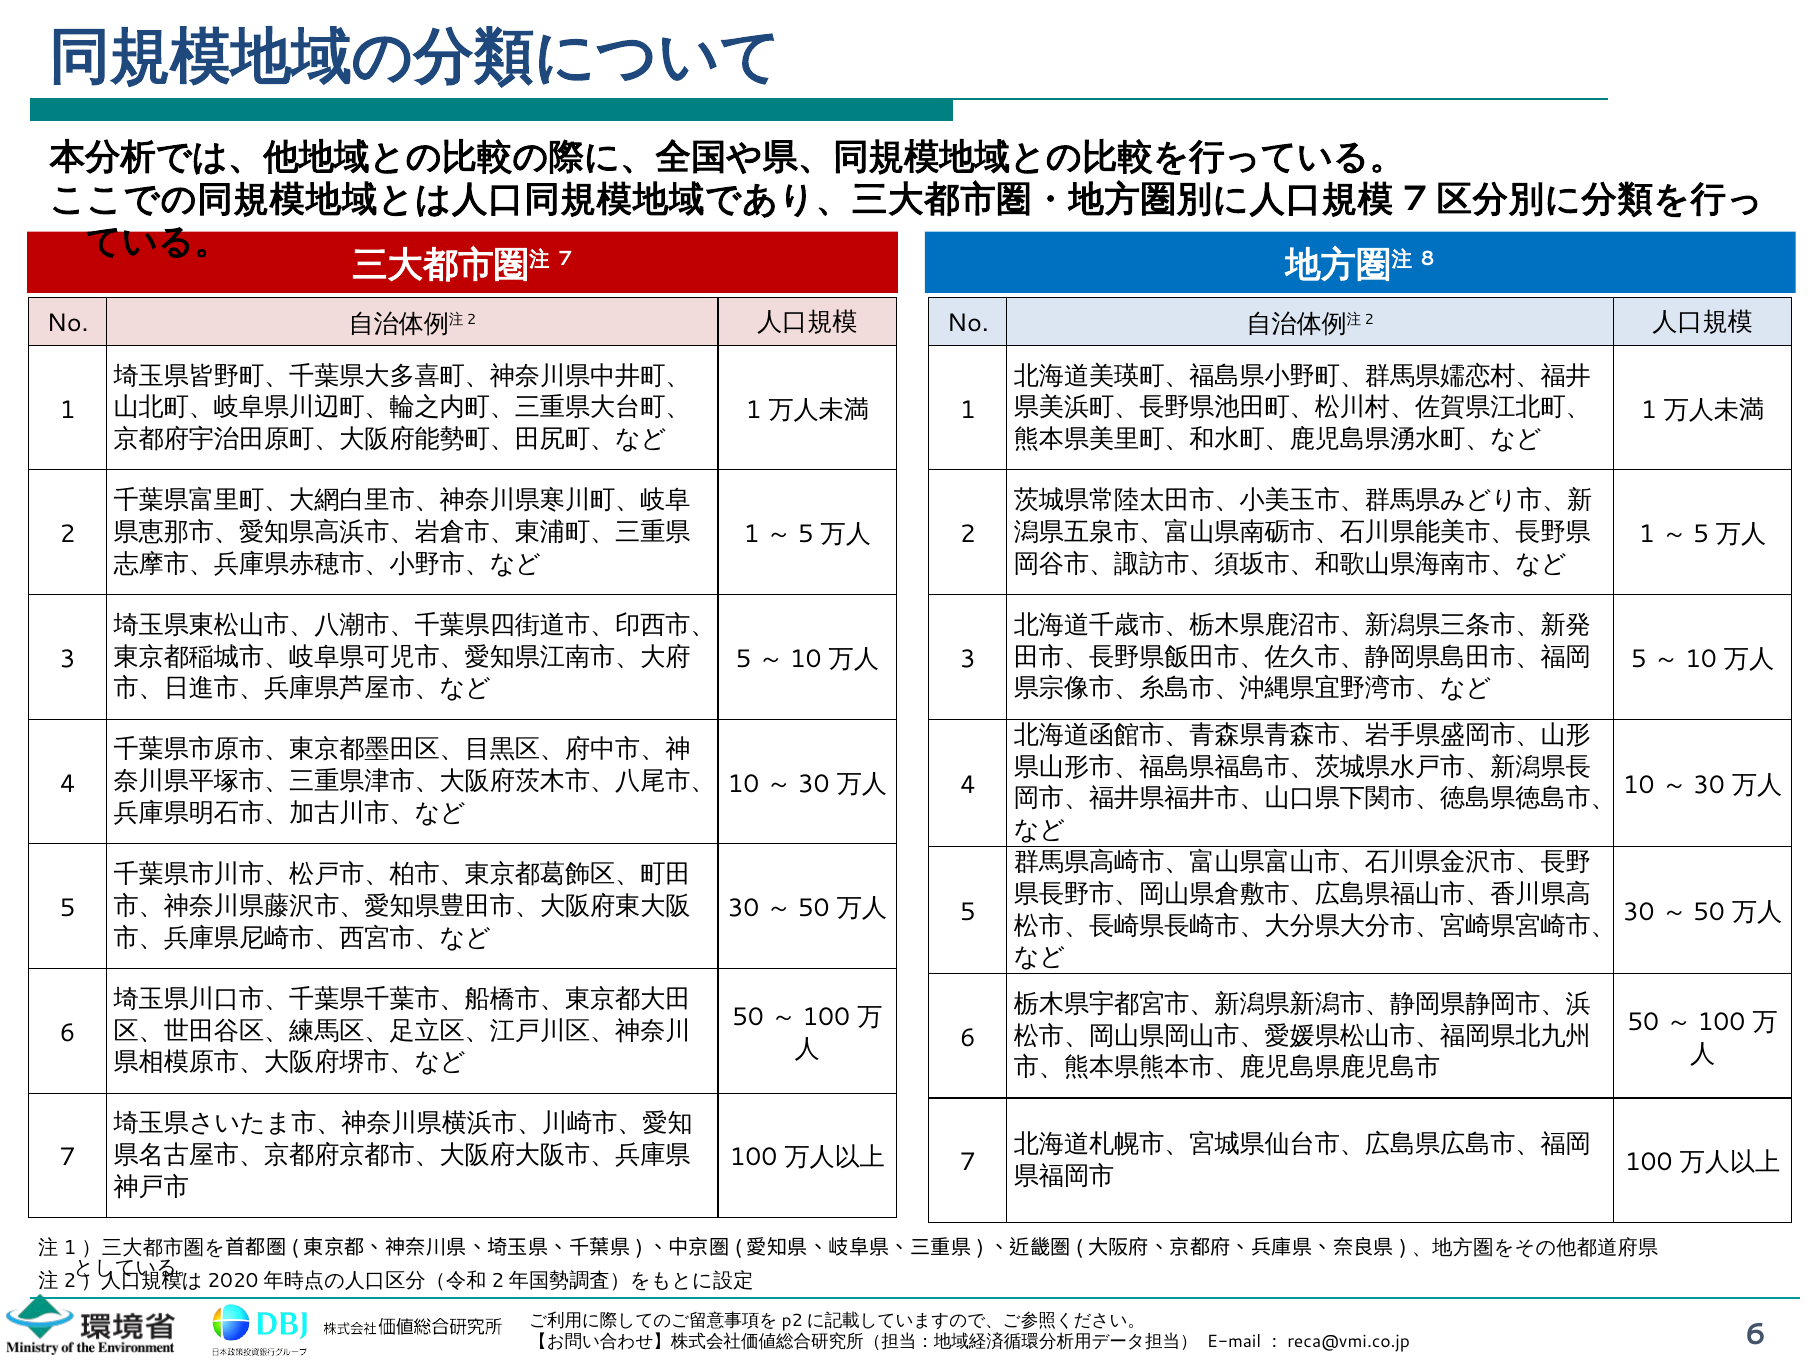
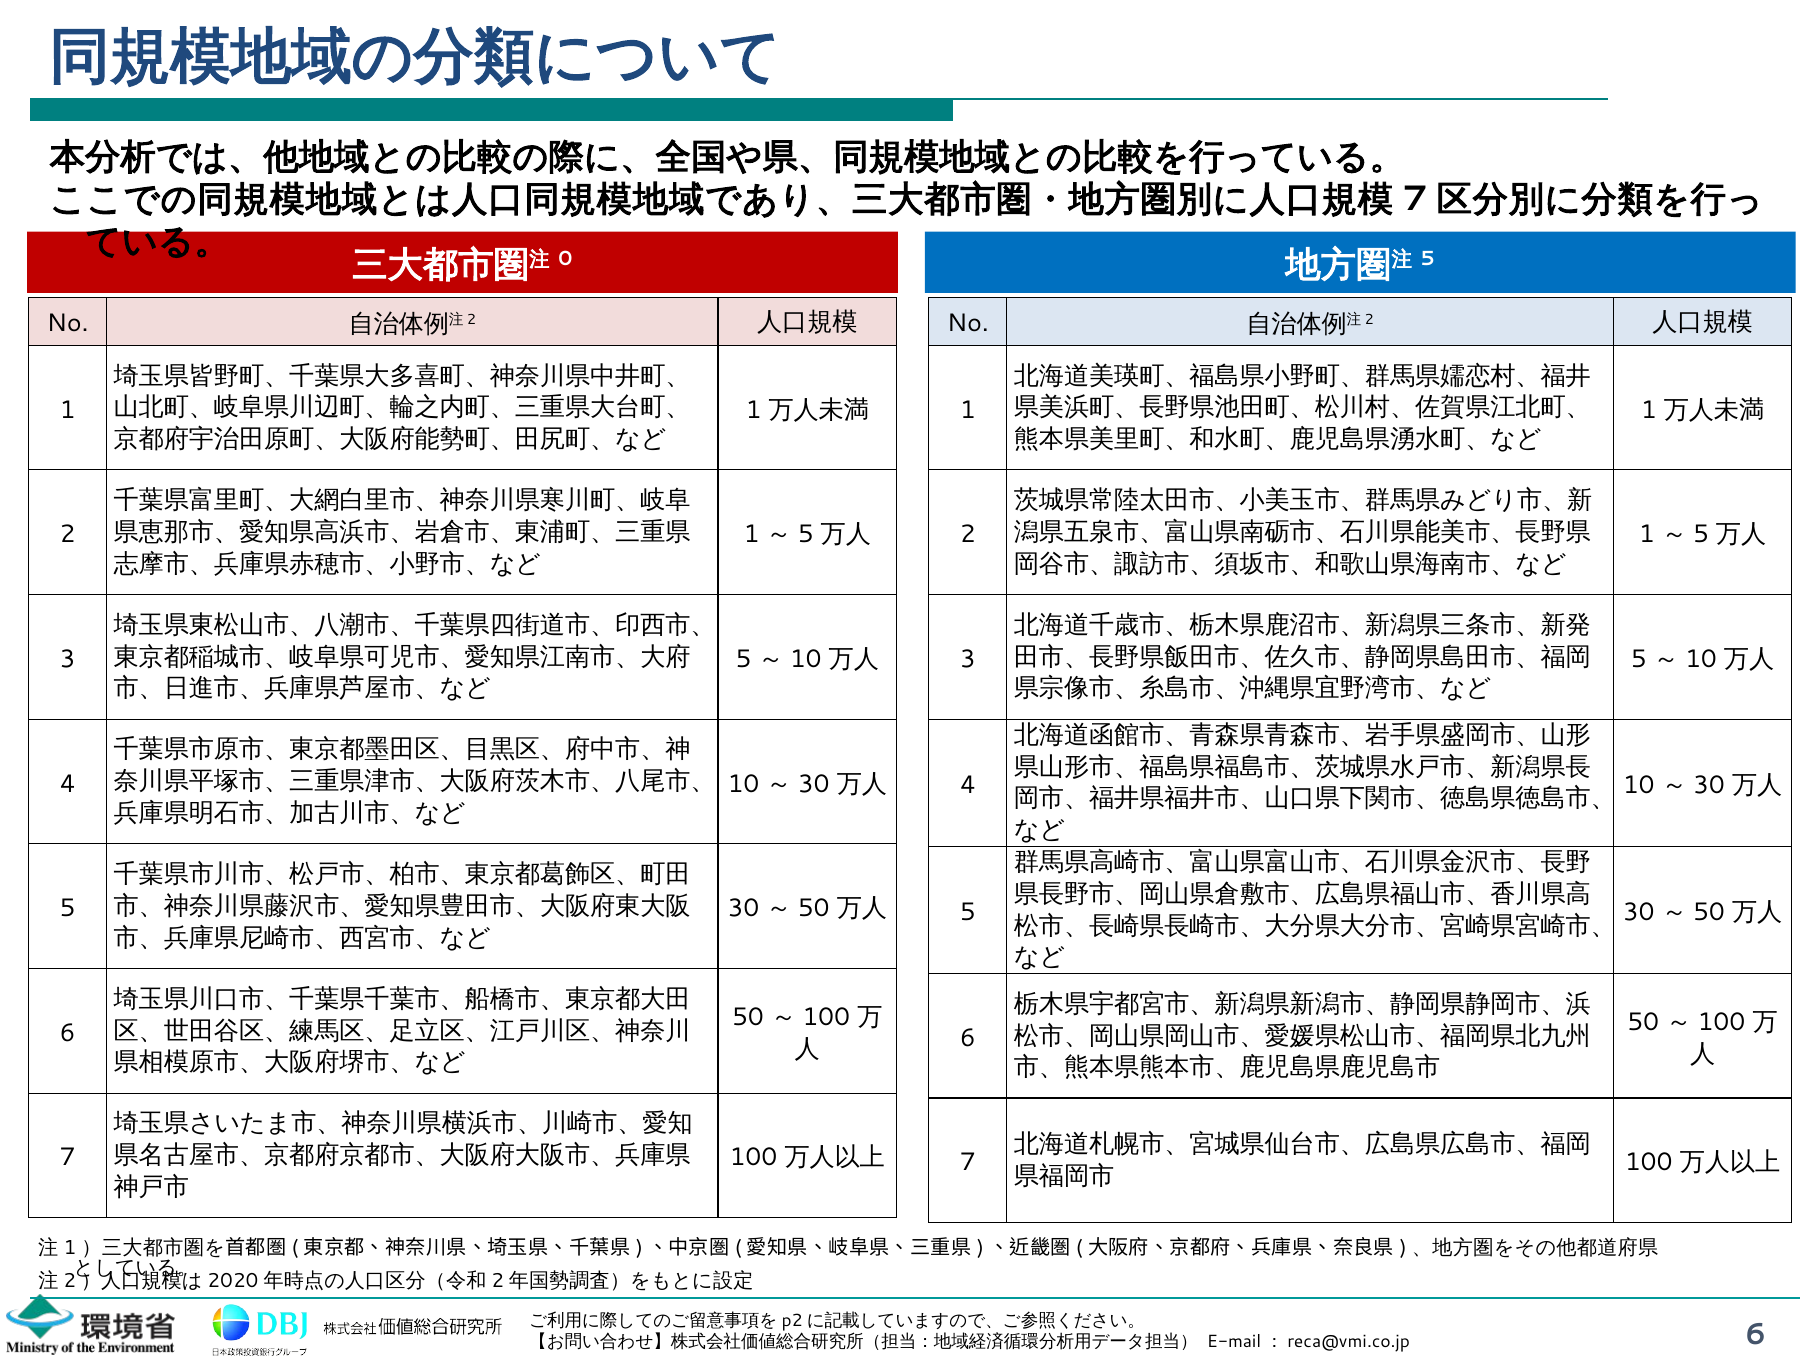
7: 7 -> 0 (565, 259)
8: 8 -> 5 (1428, 259)
